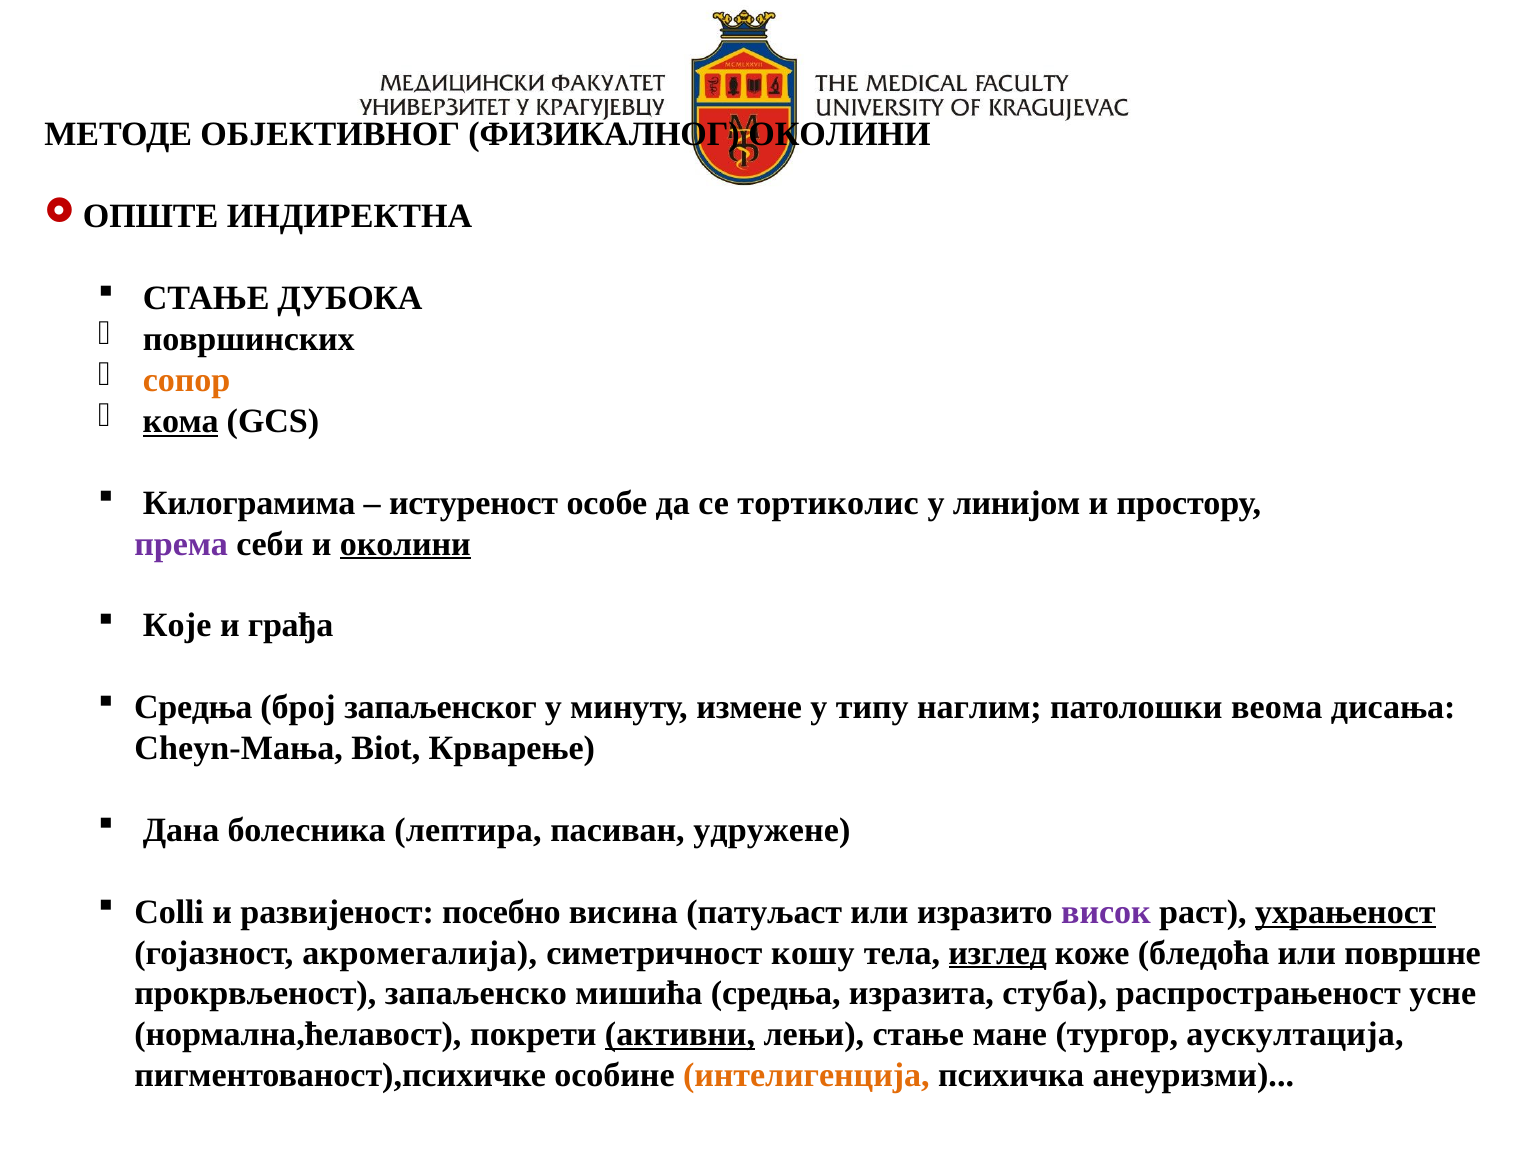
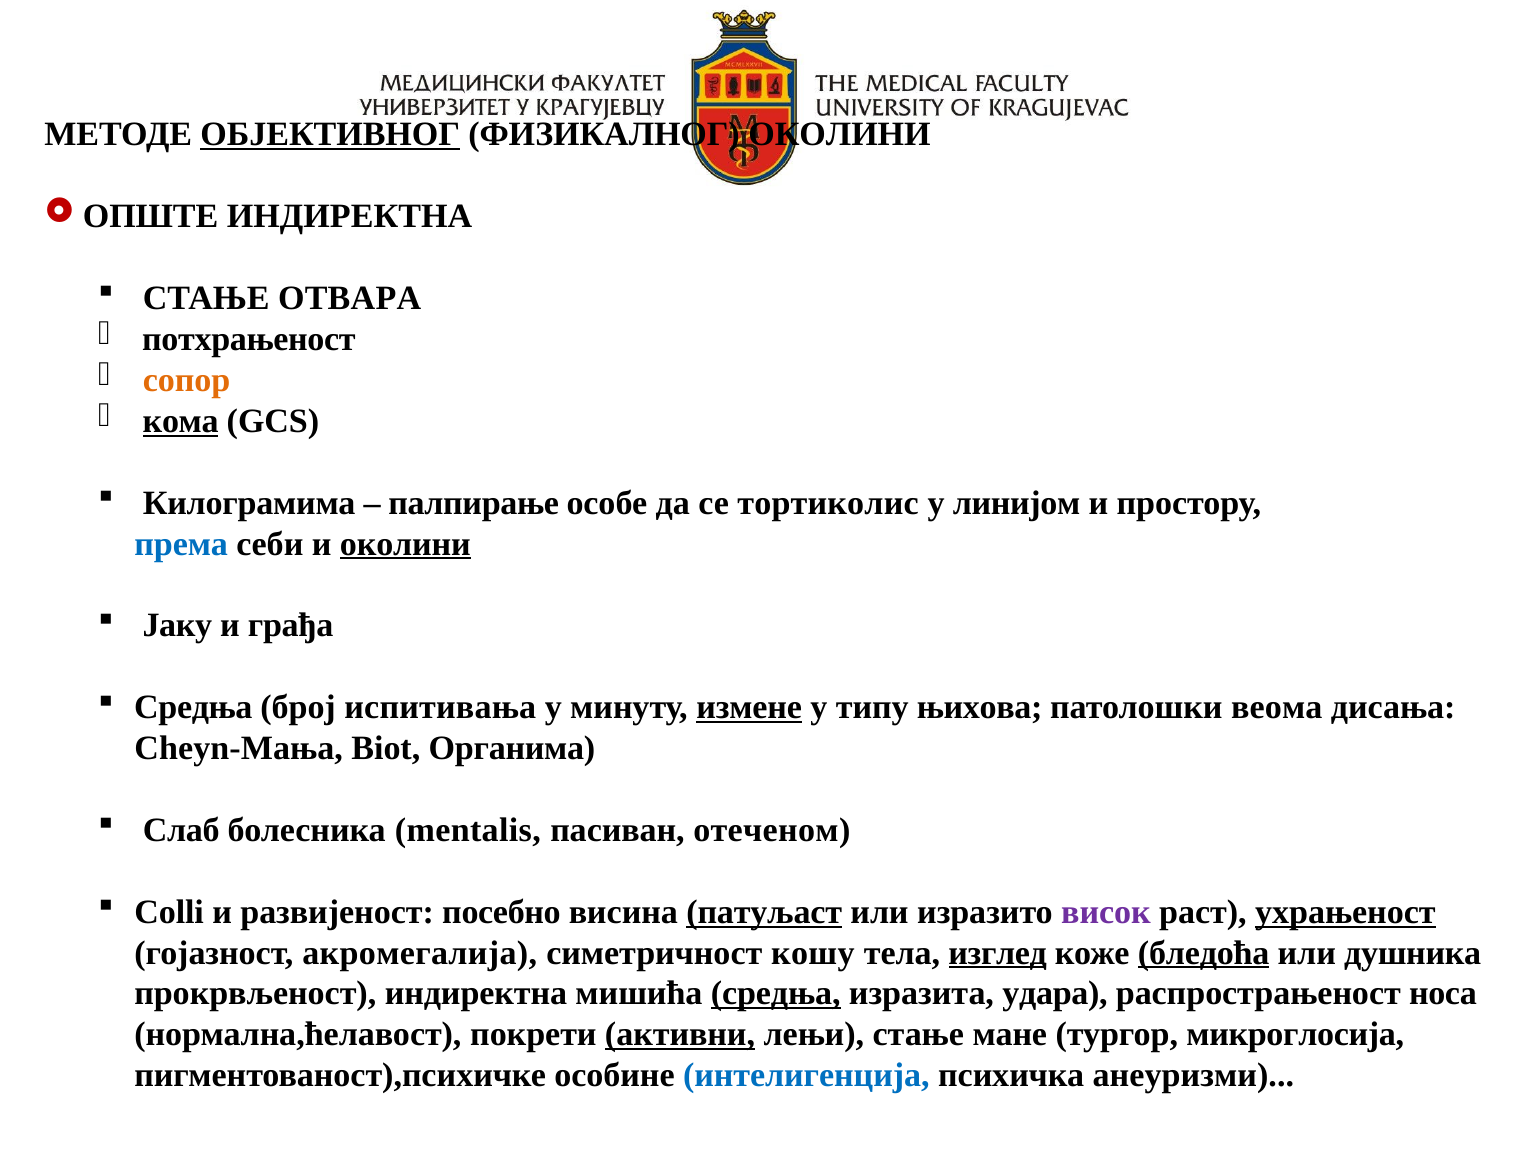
ОБЈЕКТИВНОГ underline: none -> present (330, 135)
ДУБОКА: ДУБОКА -> ОТВАРА (350, 298)
површинских: површинских -> потхрањеност (249, 339)
истуреност: истуреност -> палпирање (474, 503)
према colour: purple -> blue (181, 544)
Које: Које -> Јаку (177, 626)
запаљенског: запаљенског -> испитивања (440, 708)
измене underline: none -> present (749, 708)
наглим: наглим -> њихова (980, 708)
Крварење: Крварење -> Органима (512, 748)
Дана: Дана -> Слаб (181, 830)
лептира: лептира -> mentalis (468, 830)
удружене: удружене -> отеченом (772, 830)
патуљаст underline: none -> present (764, 912)
бледоћа underline: none -> present (1204, 953)
површне: површне -> душника (1413, 953)
прокрвљеност запаљенско: запаљенско -> индиректна (476, 994)
средња underline: none -> present (776, 994)
стуба: стуба -> удара (1055, 994)
усне: усне -> носа (1443, 994)
аускултација: аускултација -> микроглосија (1295, 1035)
интелигенција colour: orange -> blue (806, 1076)
